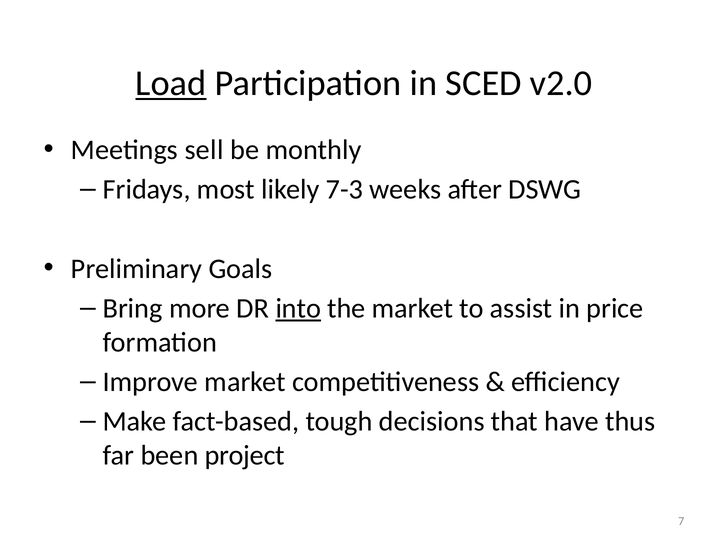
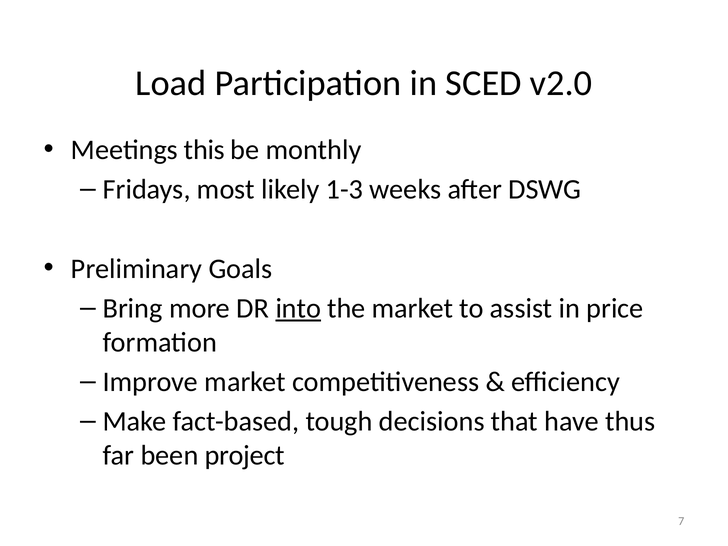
Load underline: present -> none (171, 83)
sell: sell -> this (204, 150)
7-3: 7-3 -> 1-3 (344, 190)
